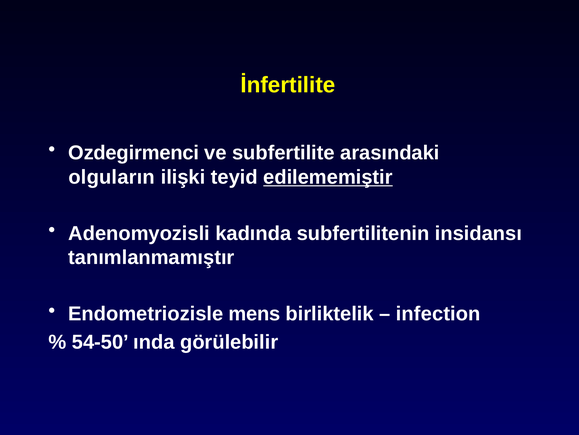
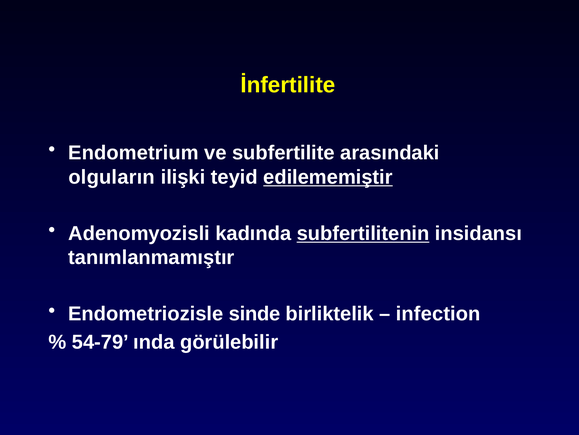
Ozdegirmenci: Ozdegirmenci -> Endometrium (133, 153)
subfertilitenin underline: none -> present (363, 233)
mens: mens -> sinde (255, 313)
54-50: 54-50 -> 54-79 (100, 342)
